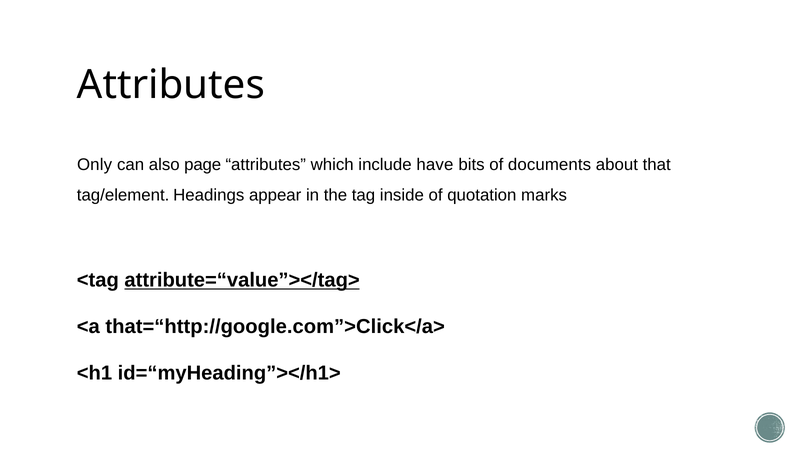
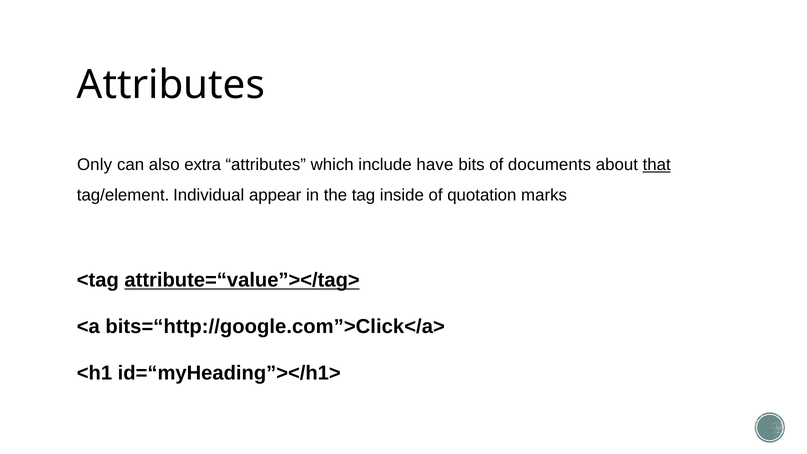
page: page -> extra (203, 165)
that underline: none -> present (657, 165)
Headings: Headings -> Individual (209, 195)
that=“http://google.com”>Click</a>: that=“http://google.com”>Click</a> -> bits=“http://google.com”>Click</a> (275, 327)
